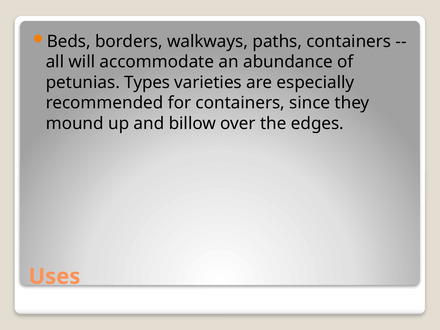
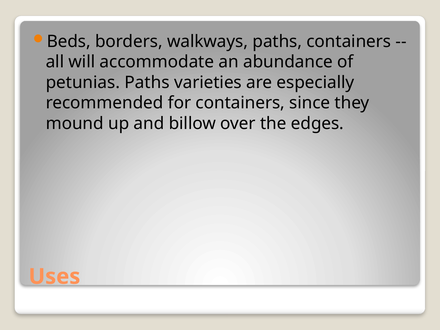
petunias Types: Types -> Paths (147, 82)
